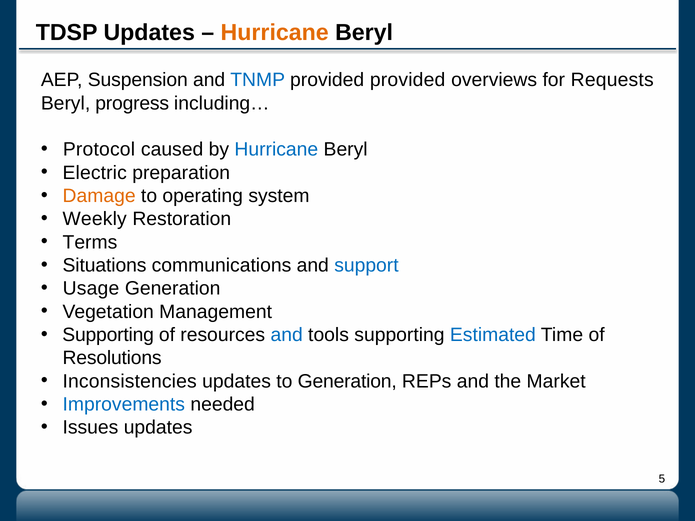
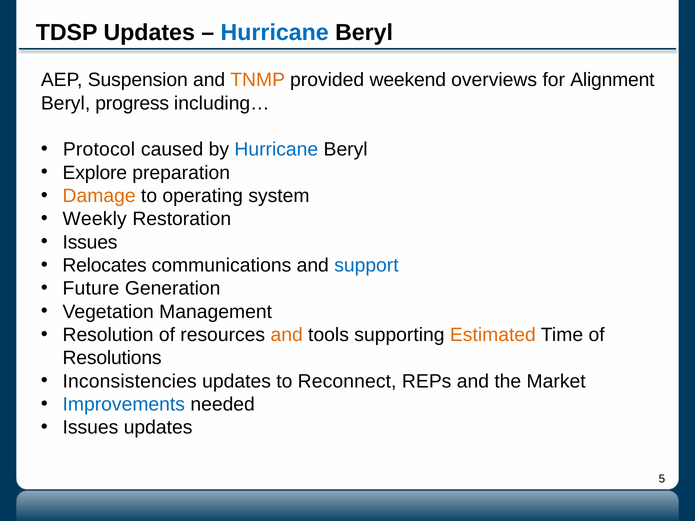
Hurricane colour: orange -> blue (275, 33)
TNMP colour: blue -> orange (258, 80)
provided provided: provided -> weekend (408, 80)
Requests: Requests -> Alignment (612, 80)
Electric: Electric -> Explore (95, 173)
Terms: Terms -> Issues (90, 242)
Situations: Situations -> Relocates (105, 265)
Usage: Usage -> Future (91, 289)
Supporting: Supporting -> Resolution (108, 335)
and colour: blue -> orange (287, 335)
Estimated colour: blue -> orange (493, 335)
to Generation: Generation -> Reconnect (347, 381)
